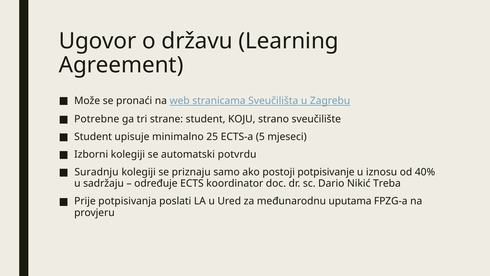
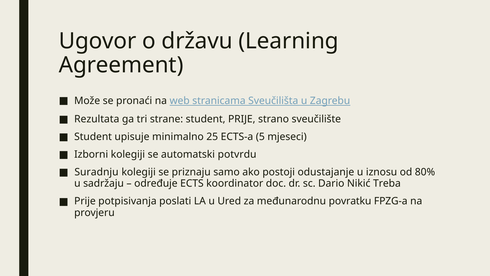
Potrebne: Potrebne -> Rezultata (97, 119)
student KOJU: KOJU -> PRIJE (242, 119)
potpisivanje: potpisivanje -> odustajanje (326, 172)
40%: 40% -> 80% (425, 172)
uputama: uputama -> povratku (350, 201)
